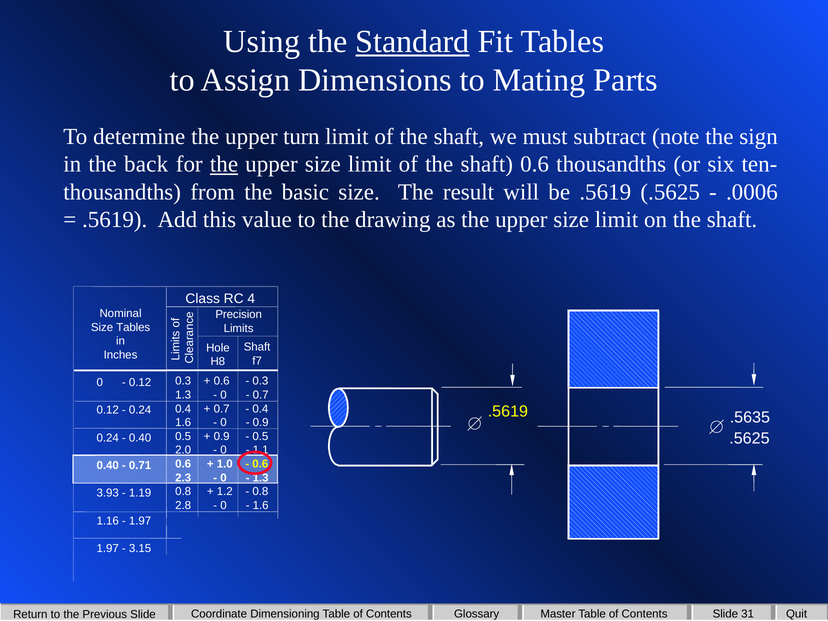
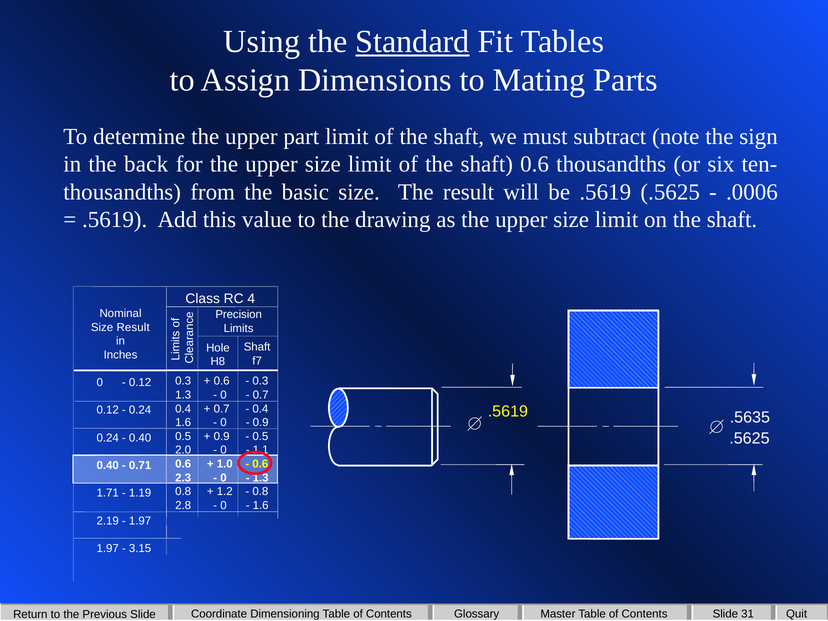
turn: turn -> part (301, 137)
the underline: present -> none (224, 164)
Size Tables: Tables -> Result (133, 327)
3.93: 3.93 -> 1.71 (108, 493)
1.16: 1.16 -> 2.19 (108, 521)
